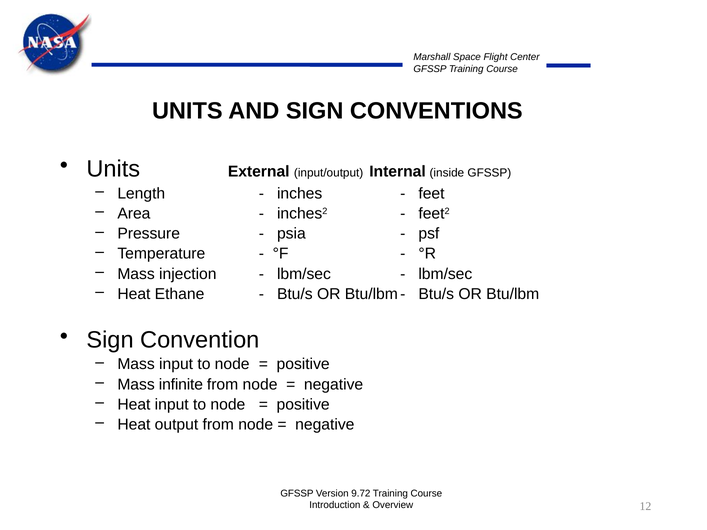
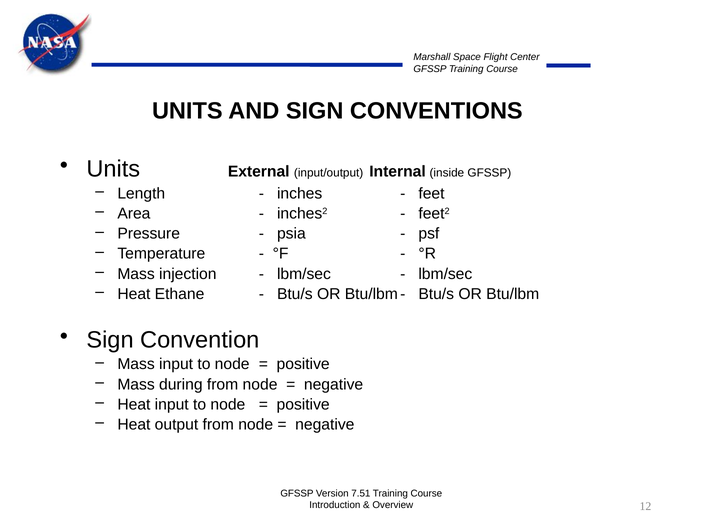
infinite: infinite -> during (181, 385)
9.72: 9.72 -> 7.51 (361, 494)
